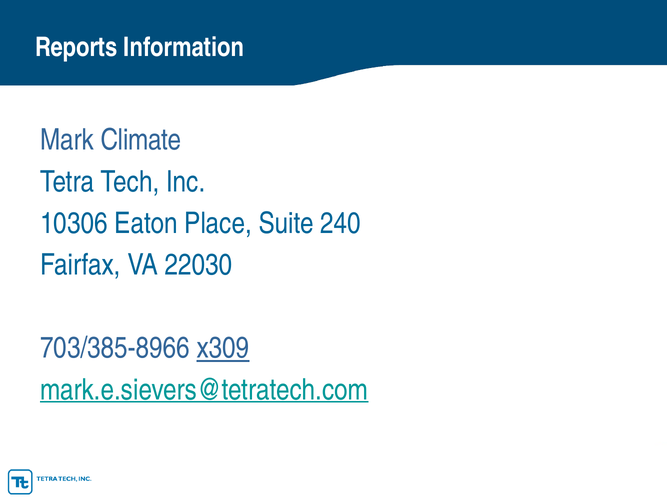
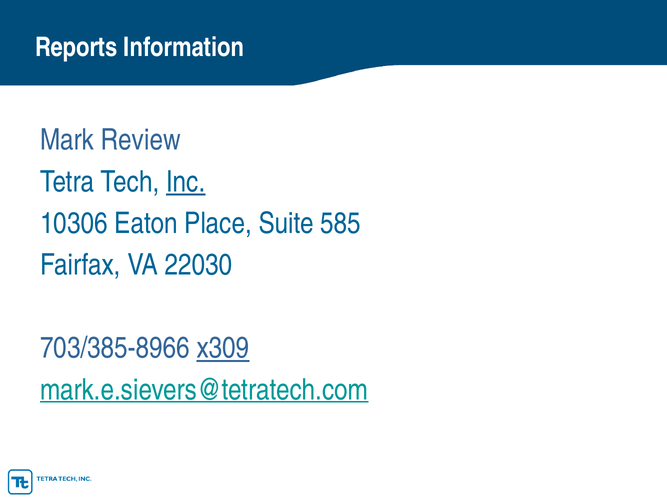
Climate: Climate -> Review (141, 140)
Inc underline: none -> present (186, 181)
240: 240 -> 585 (341, 223)
